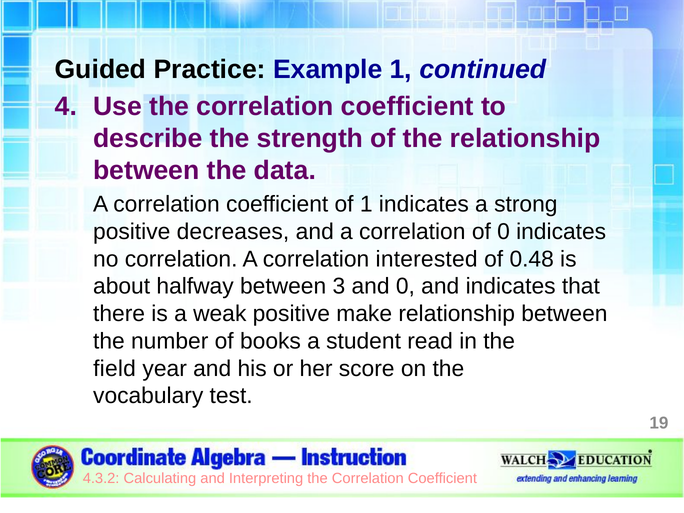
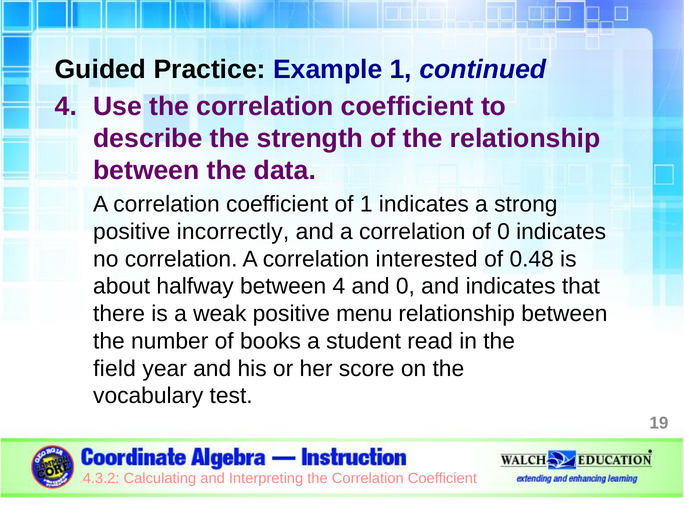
decreases: decreases -> incorrectly (233, 232)
between 3: 3 -> 4 (339, 286)
make: make -> menu (364, 314)
